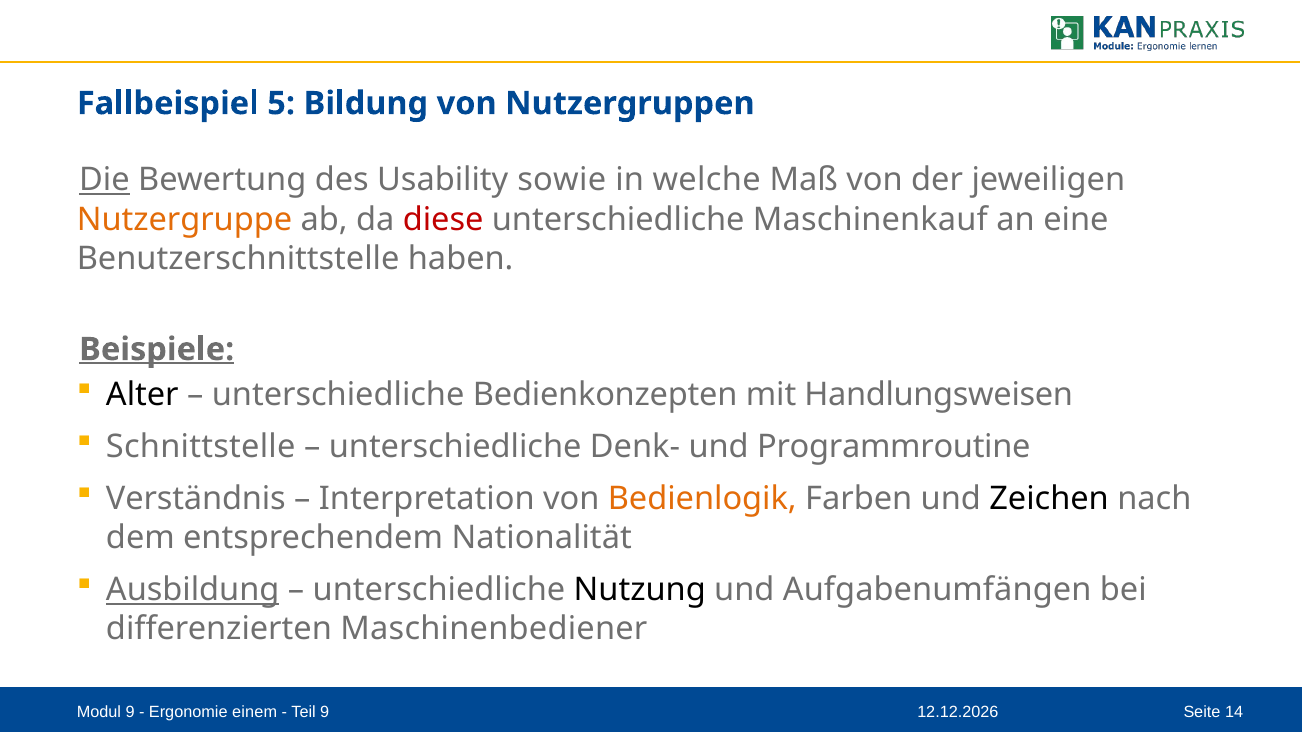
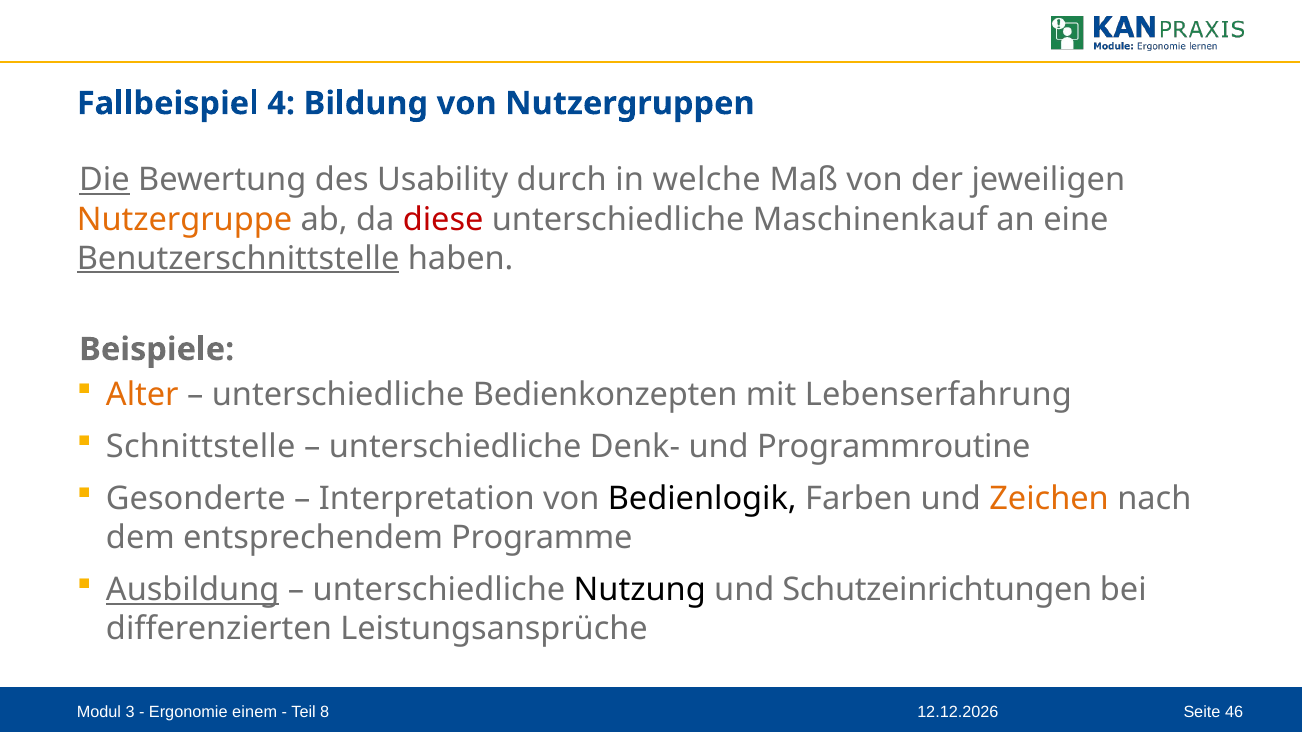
5: 5 -> 4 (281, 104)
sowie: sowie -> durch (562, 180)
Benutzerschnittstelle underline: none -> present (238, 258)
Beispiele underline: present -> none (157, 350)
Alter colour: black -> orange (142, 395)
Handlungsweisen: Handlungsweisen -> Lebenserfahrung (938, 395)
Verständnis: Verständnis -> Gesonderte (196, 499)
Bedienlogik colour: orange -> black (702, 499)
Zeichen colour: black -> orange (1049, 499)
Nationalität: Nationalität -> Programme (542, 538)
Aufgabenumfängen: Aufgabenumfängen -> Schutzeinrichtungen (937, 590)
Maschinenbediener: Maschinenbediener -> Leistungsansprüche (494, 629)
Modul 9: 9 -> 3 (130, 713)
Teil 9: 9 -> 8 (325, 713)
14: 14 -> 46 (1234, 713)
